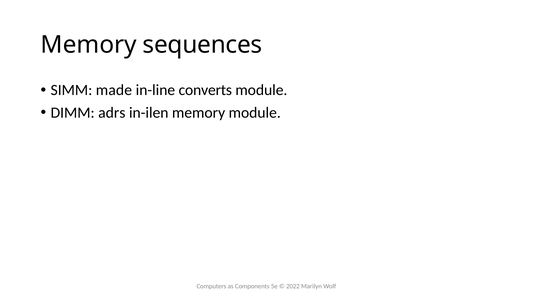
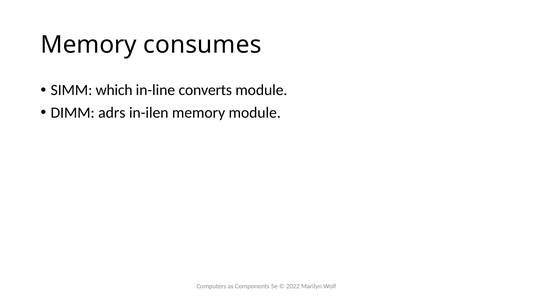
sequences: sequences -> consumes (202, 45)
made: made -> which (114, 90)
